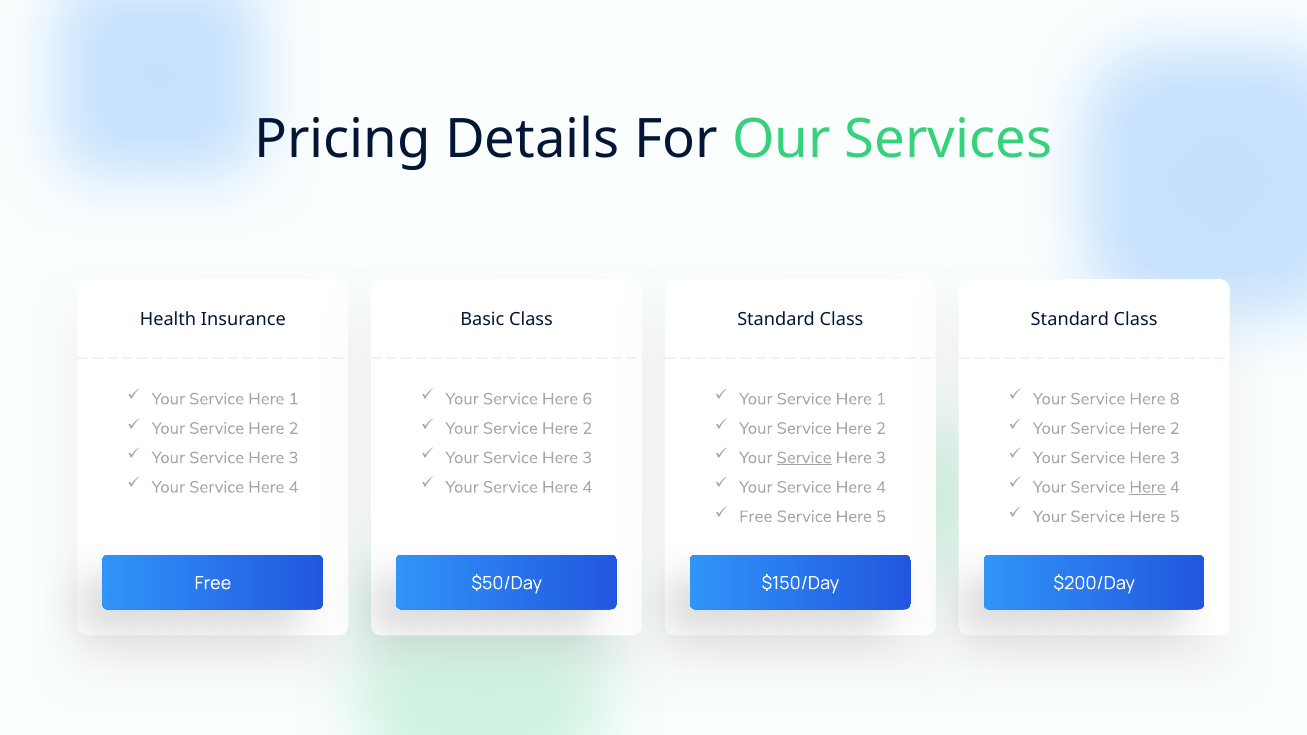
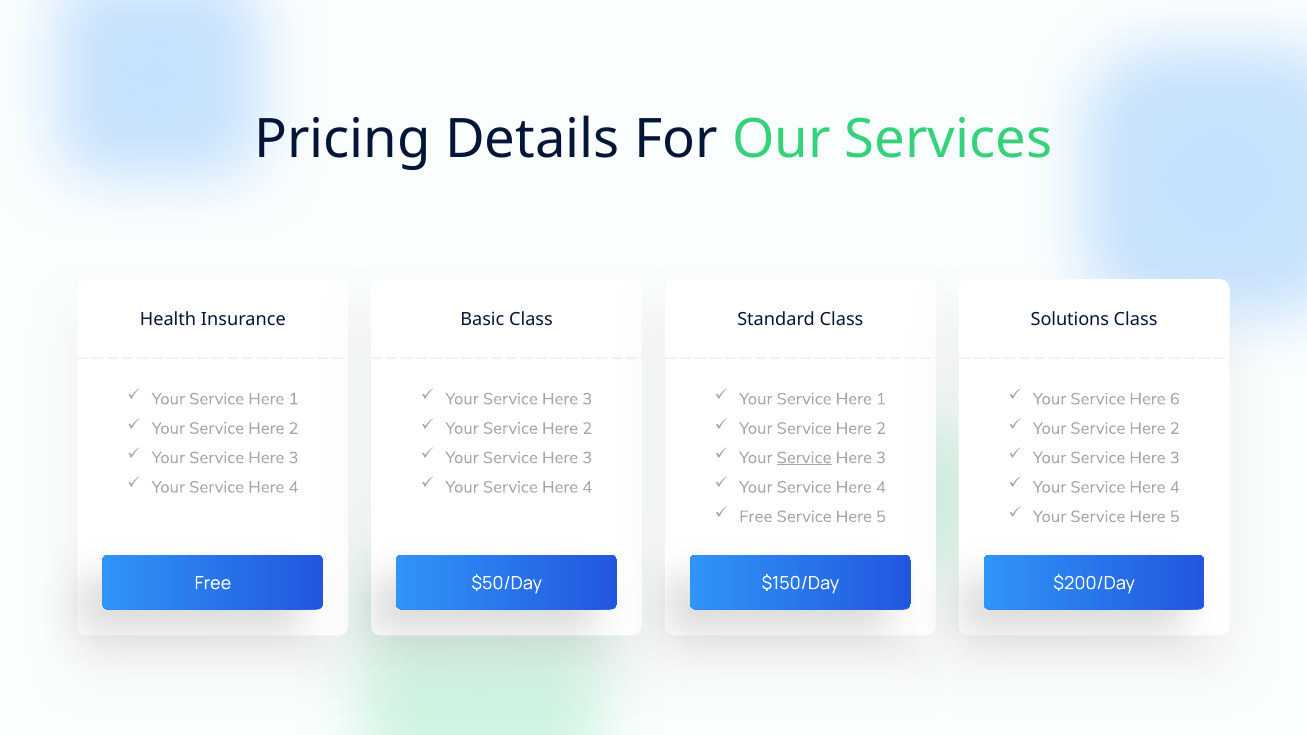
Standard: Standard -> Solutions (1070, 320)
6: 6 -> 3 (587, 399)
8: 8 -> 6 (1175, 399)
Here underline: present -> none (1148, 487)
